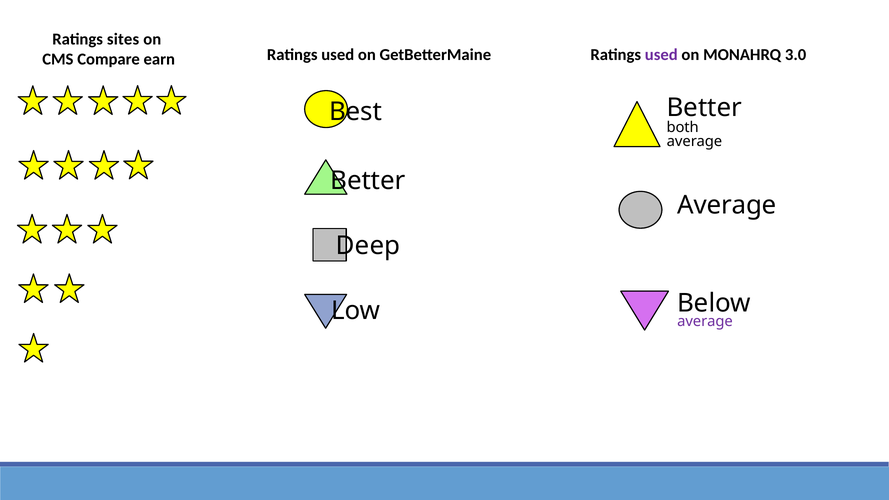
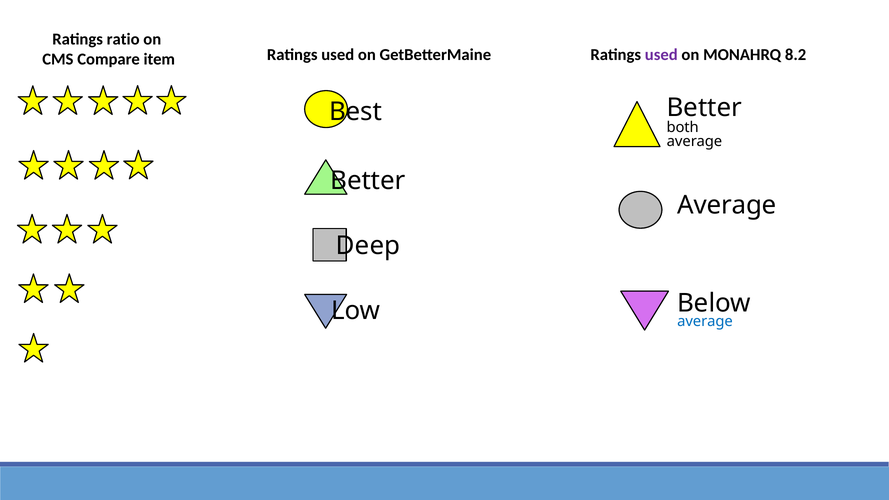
sites: sites -> ratio (123, 39)
3.0: 3.0 -> 8.2 (796, 55)
earn: earn -> item (159, 59)
average colour: purple -> blue (705, 321)
